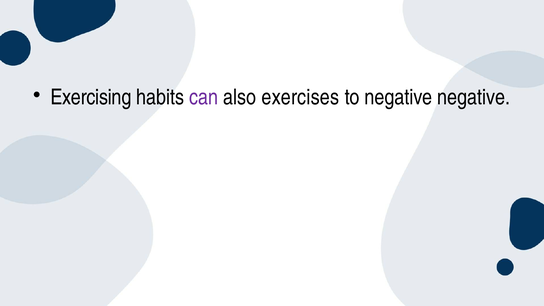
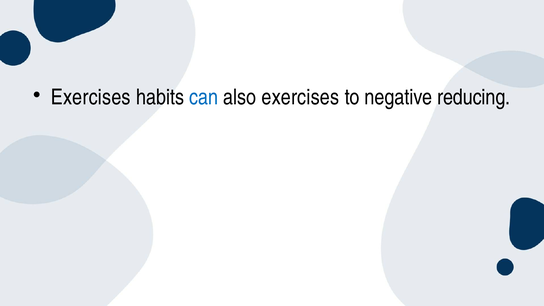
Exercising: Exercising -> Exercises (91, 97)
can colour: purple -> blue (204, 97)
negative negative: negative -> reducing (474, 97)
